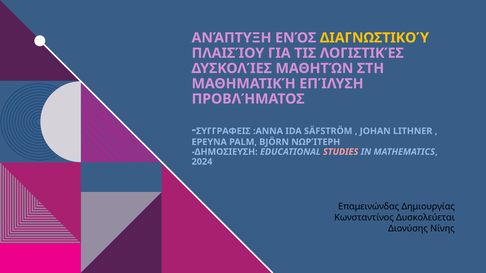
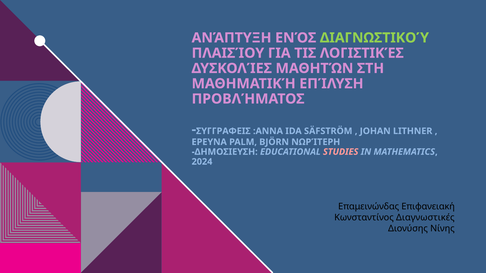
ΔΙΑΓΝΩΣΤΙΚΟΎ colour: yellow -> light green (374, 38)
Δημιουργίας: Δημιουργίας -> Επιφανειακή (428, 207)
Δυσκολεύεται: Δυσκολεύεται -> Διαγνωστικές (425, 218)
